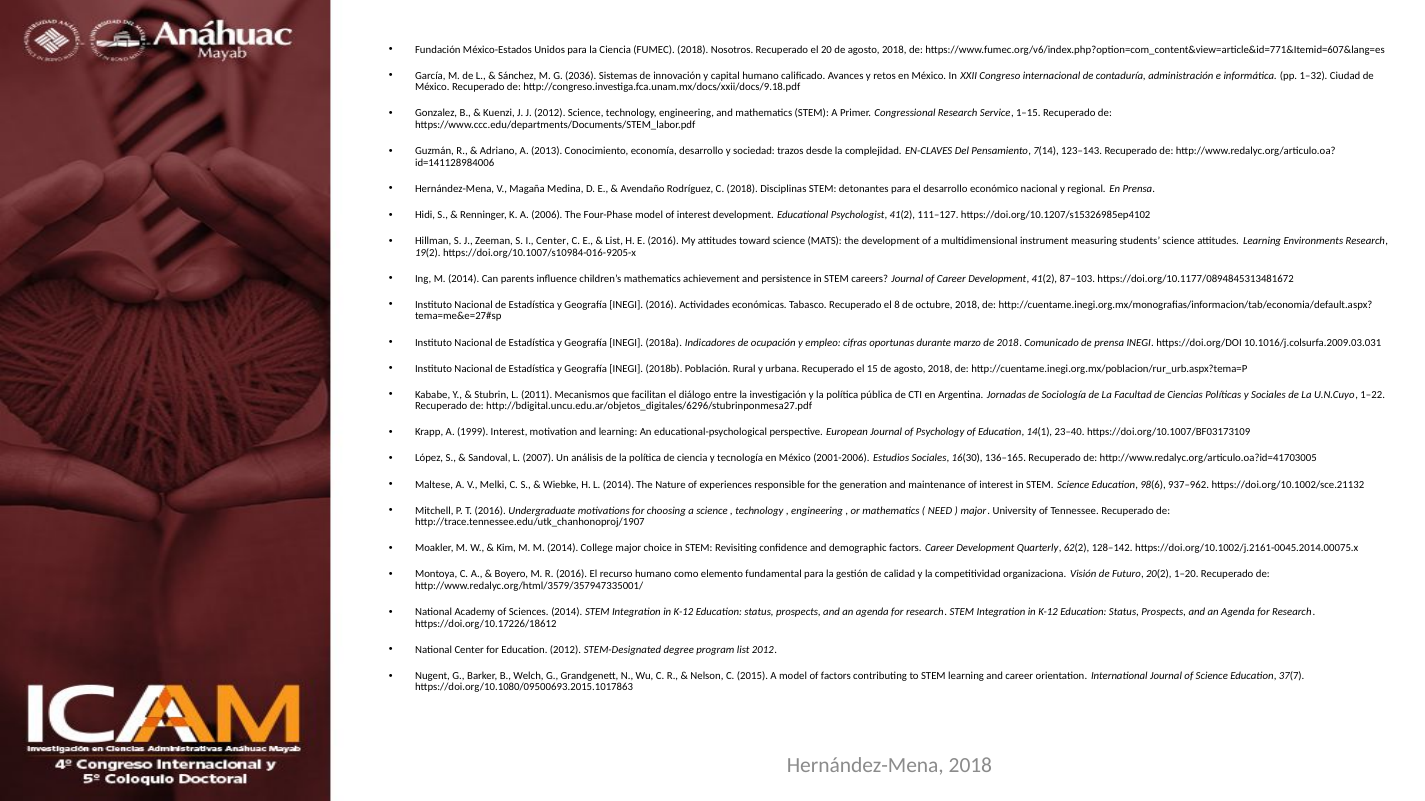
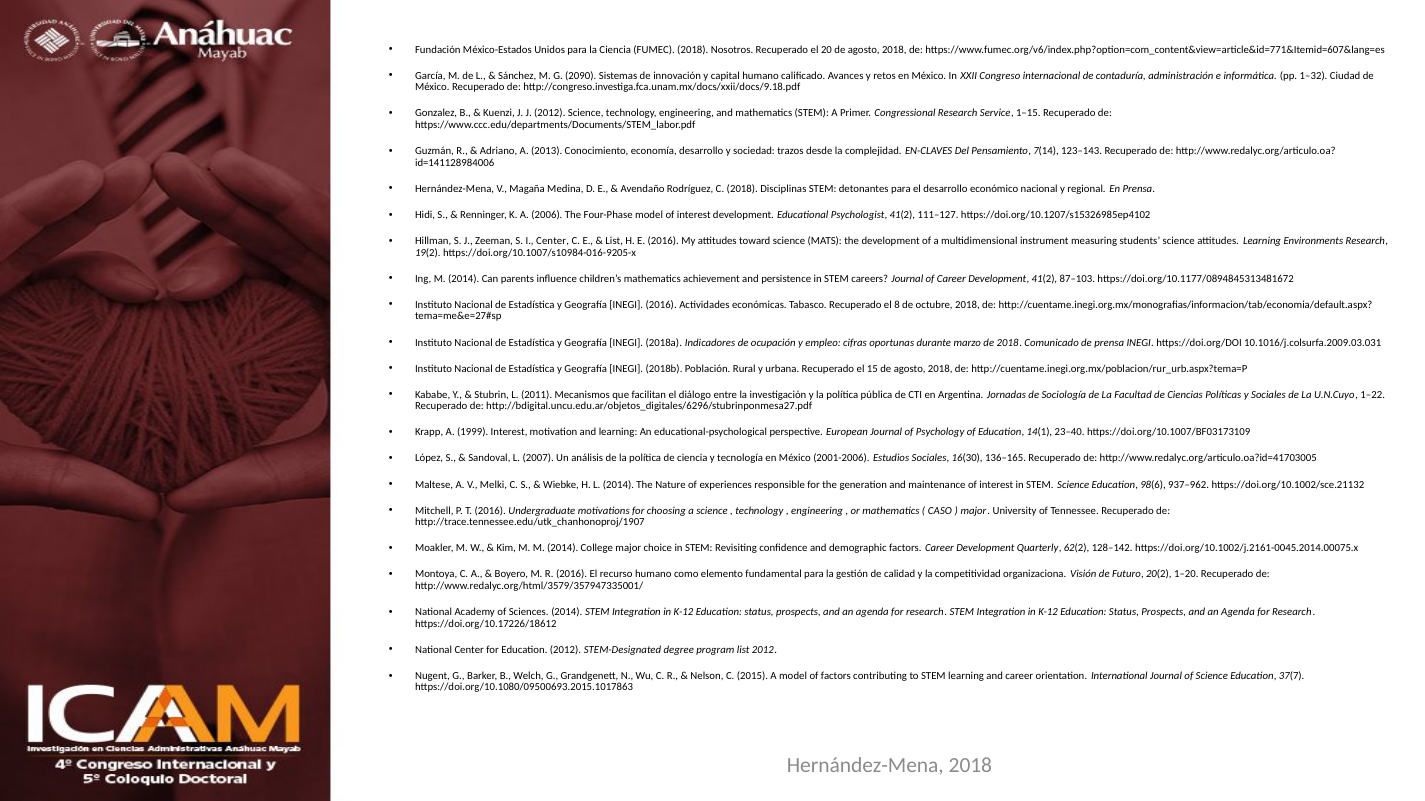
2036: 2036 -> 2090 (581, 76)
NEED: NEED -> CASO (940, 511)
